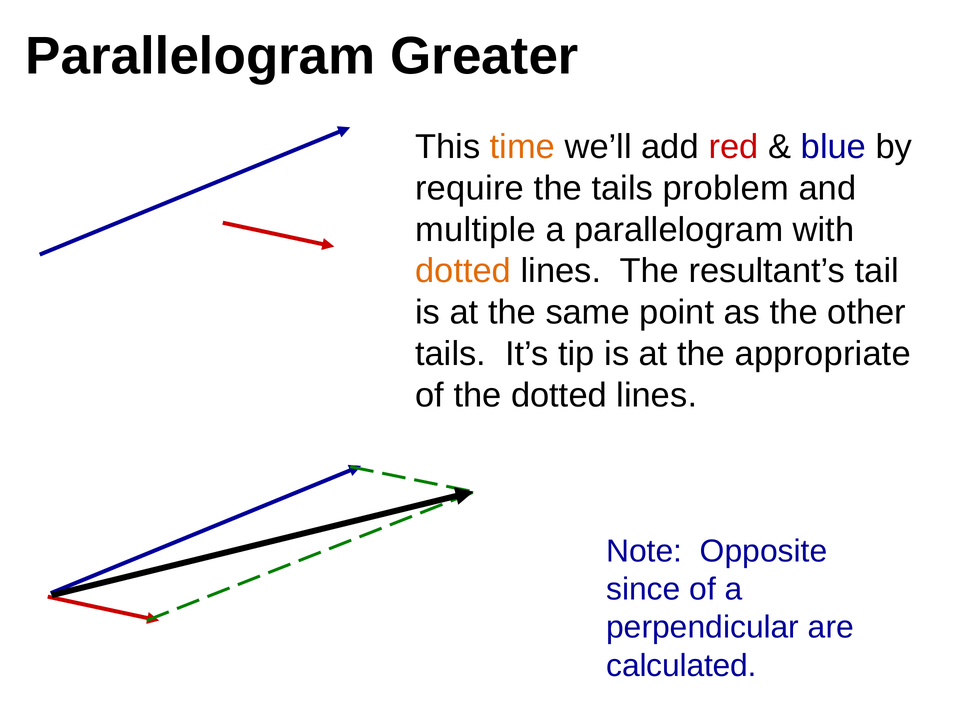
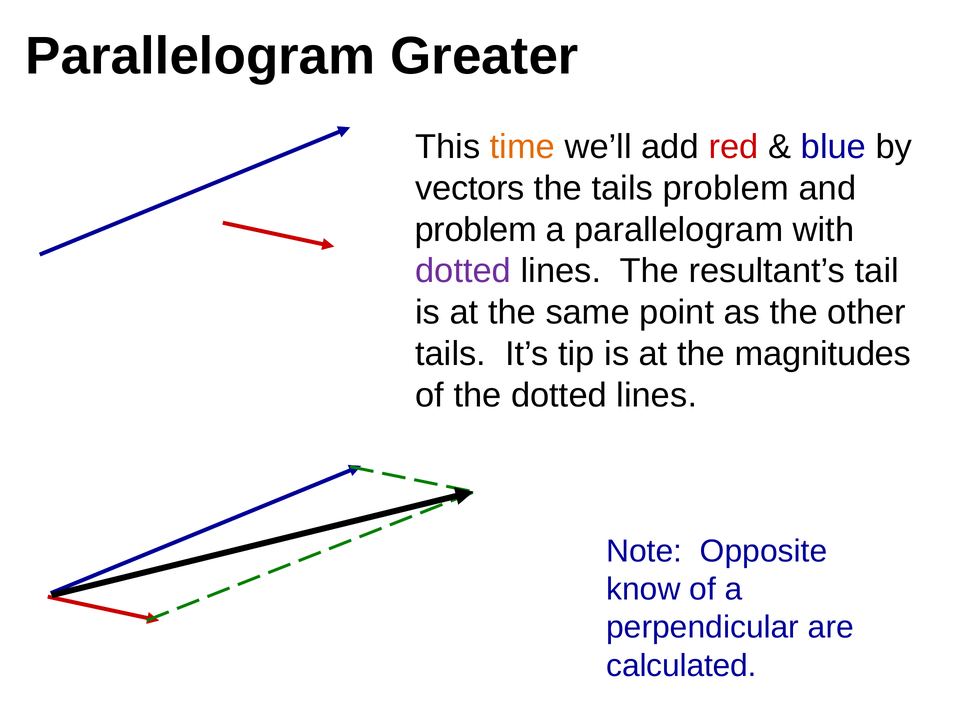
require: require -> vectors (470, 188)
multiple: multiple -> problem (476, 230)
dotted colour: orange -> purple (463, 271)
appropriate: appropriate -> magnitudes (823, 354)
since: since -> know (643, 589)
